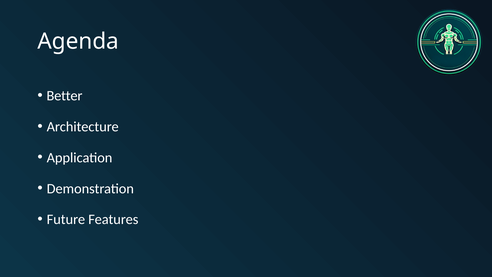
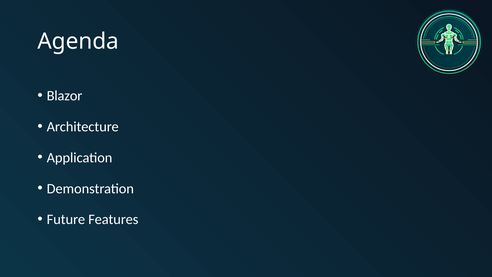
Better: Better -> Blazor (64, 96)
